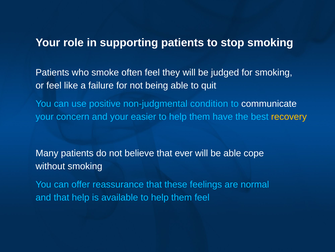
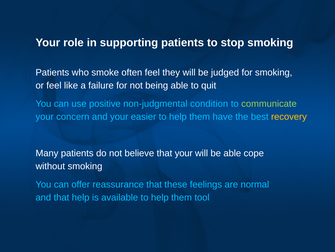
communicate colour: white -> light green (269, 103)
that ever: ever -> your (184, 153)
them feel: feel -> tool (202, 197)
